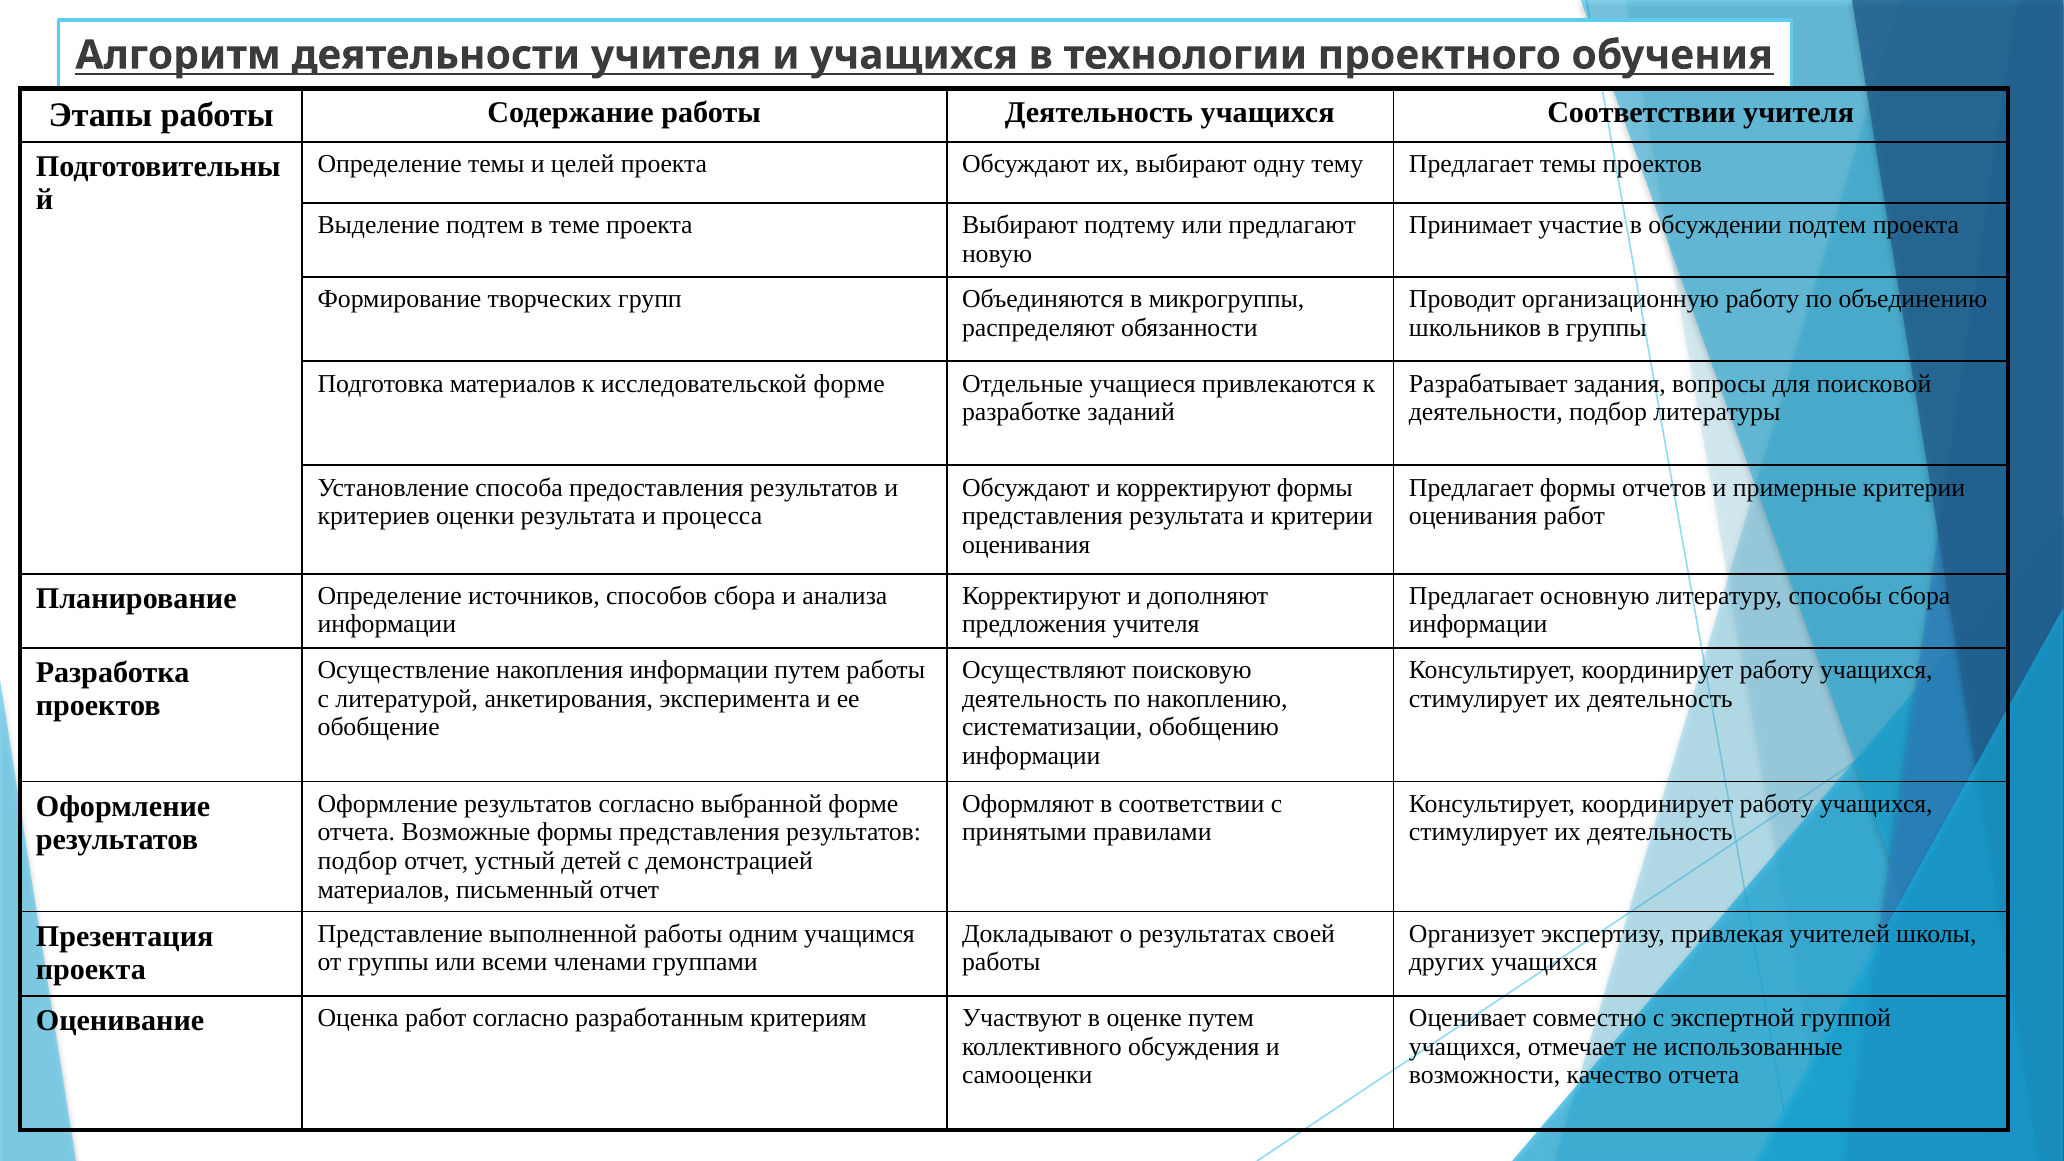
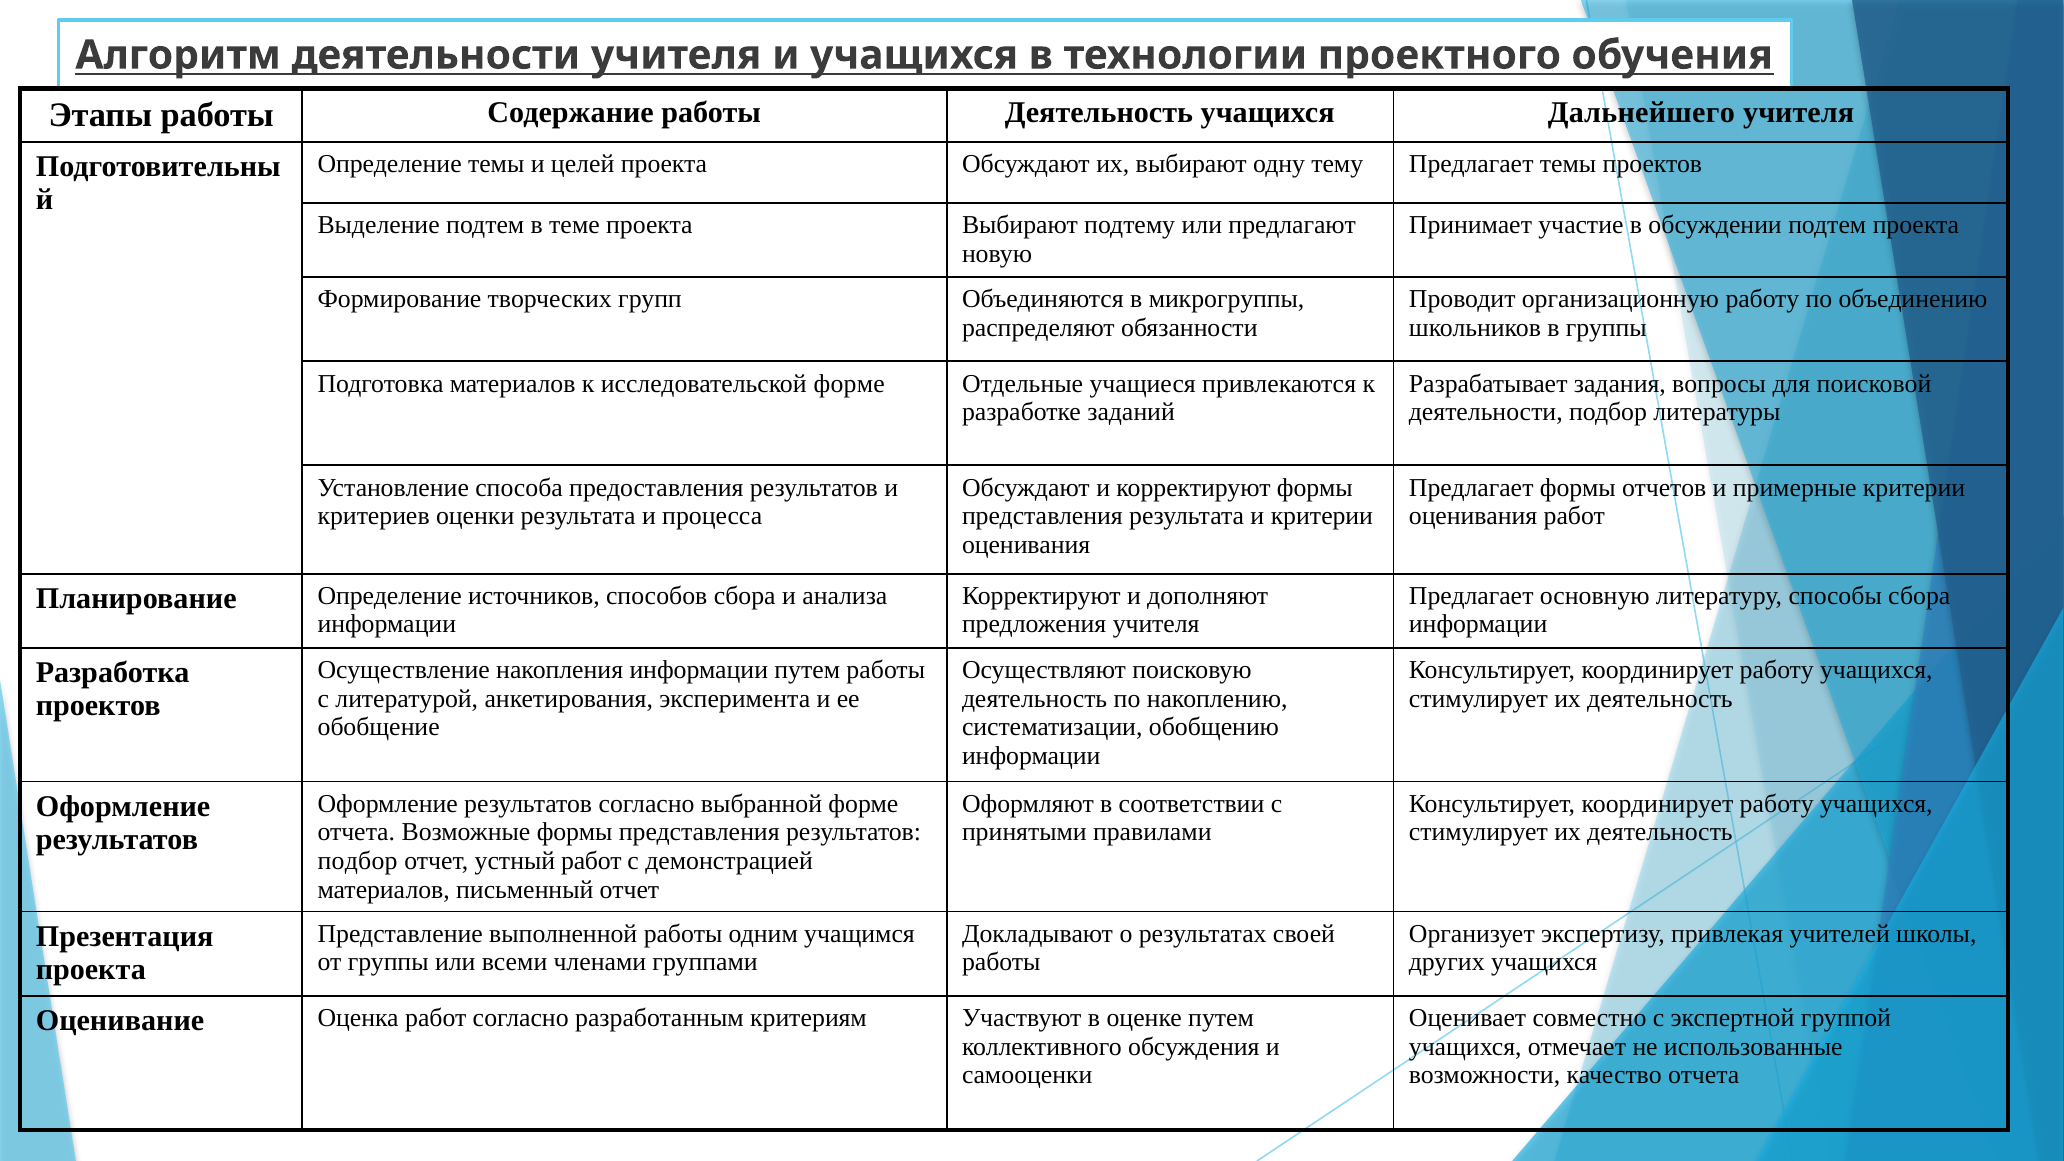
учащихся Соответствии: Соответствии -> Дальнейшего (1641, 113)
устный детей: детей -> работ (591, 861)
